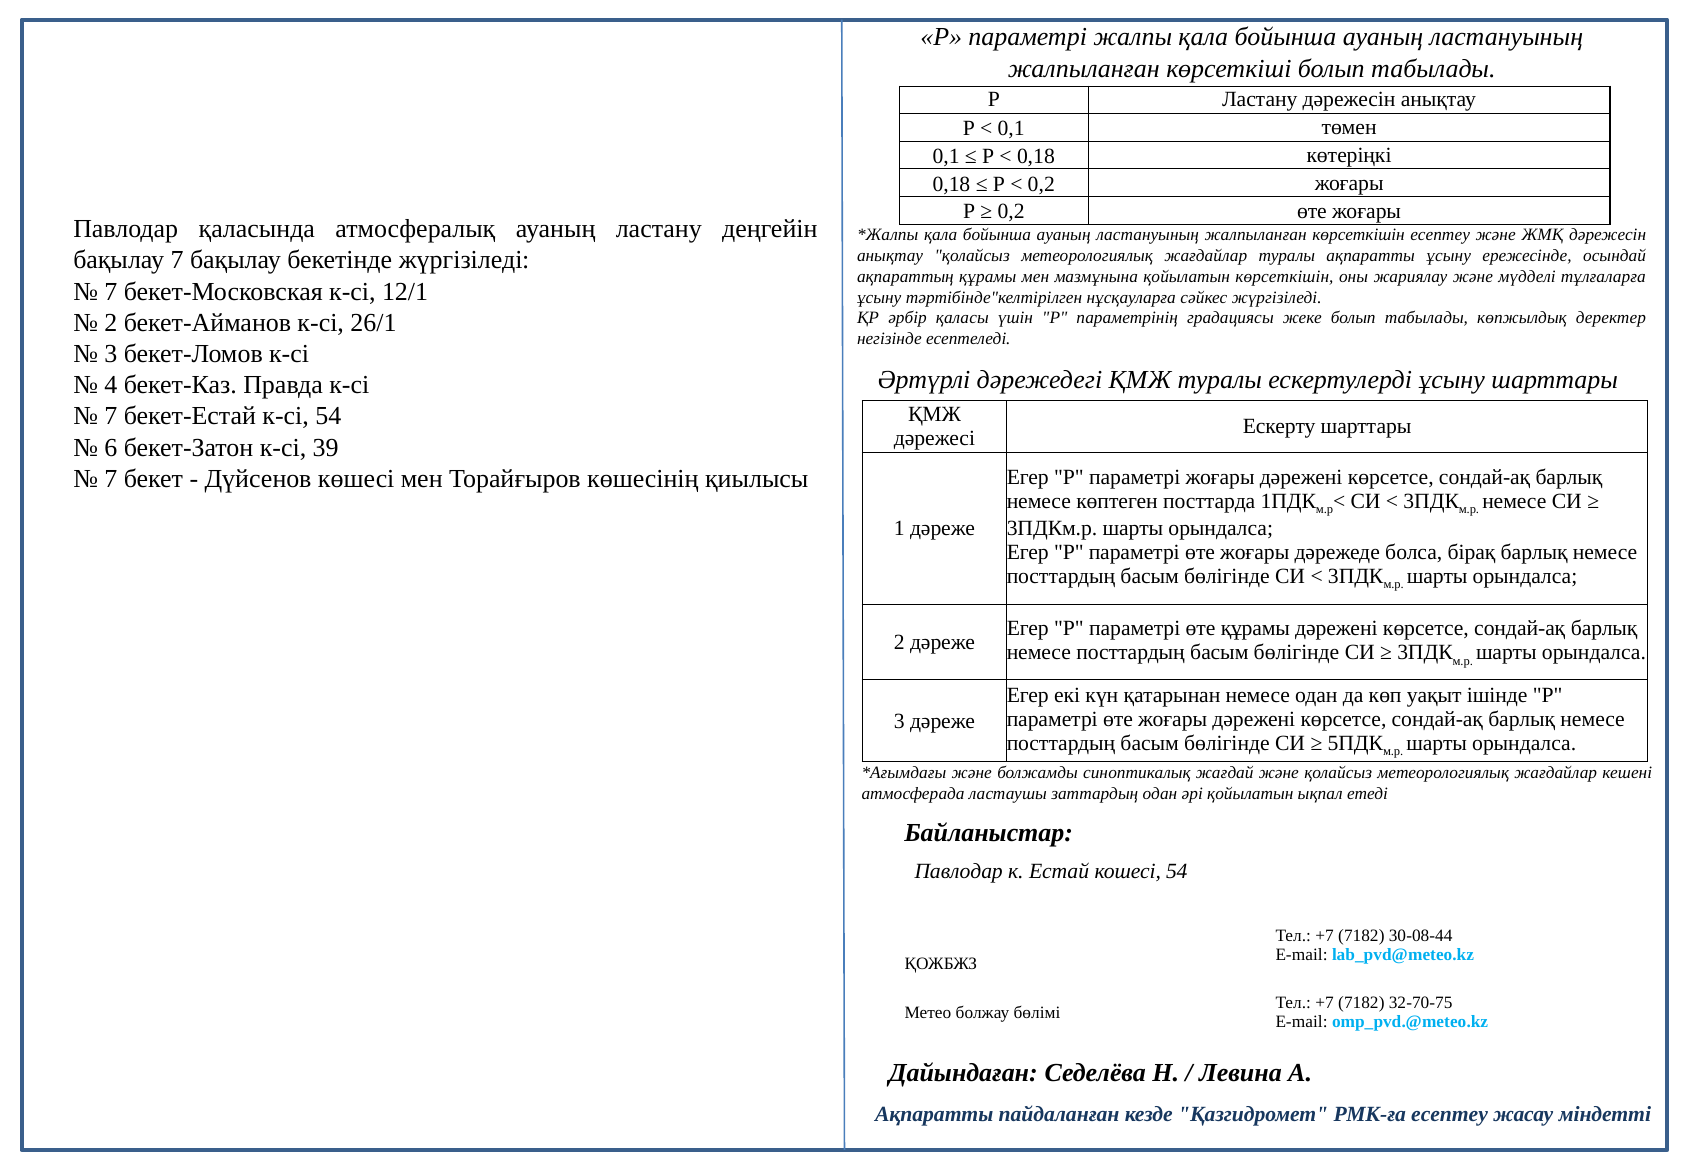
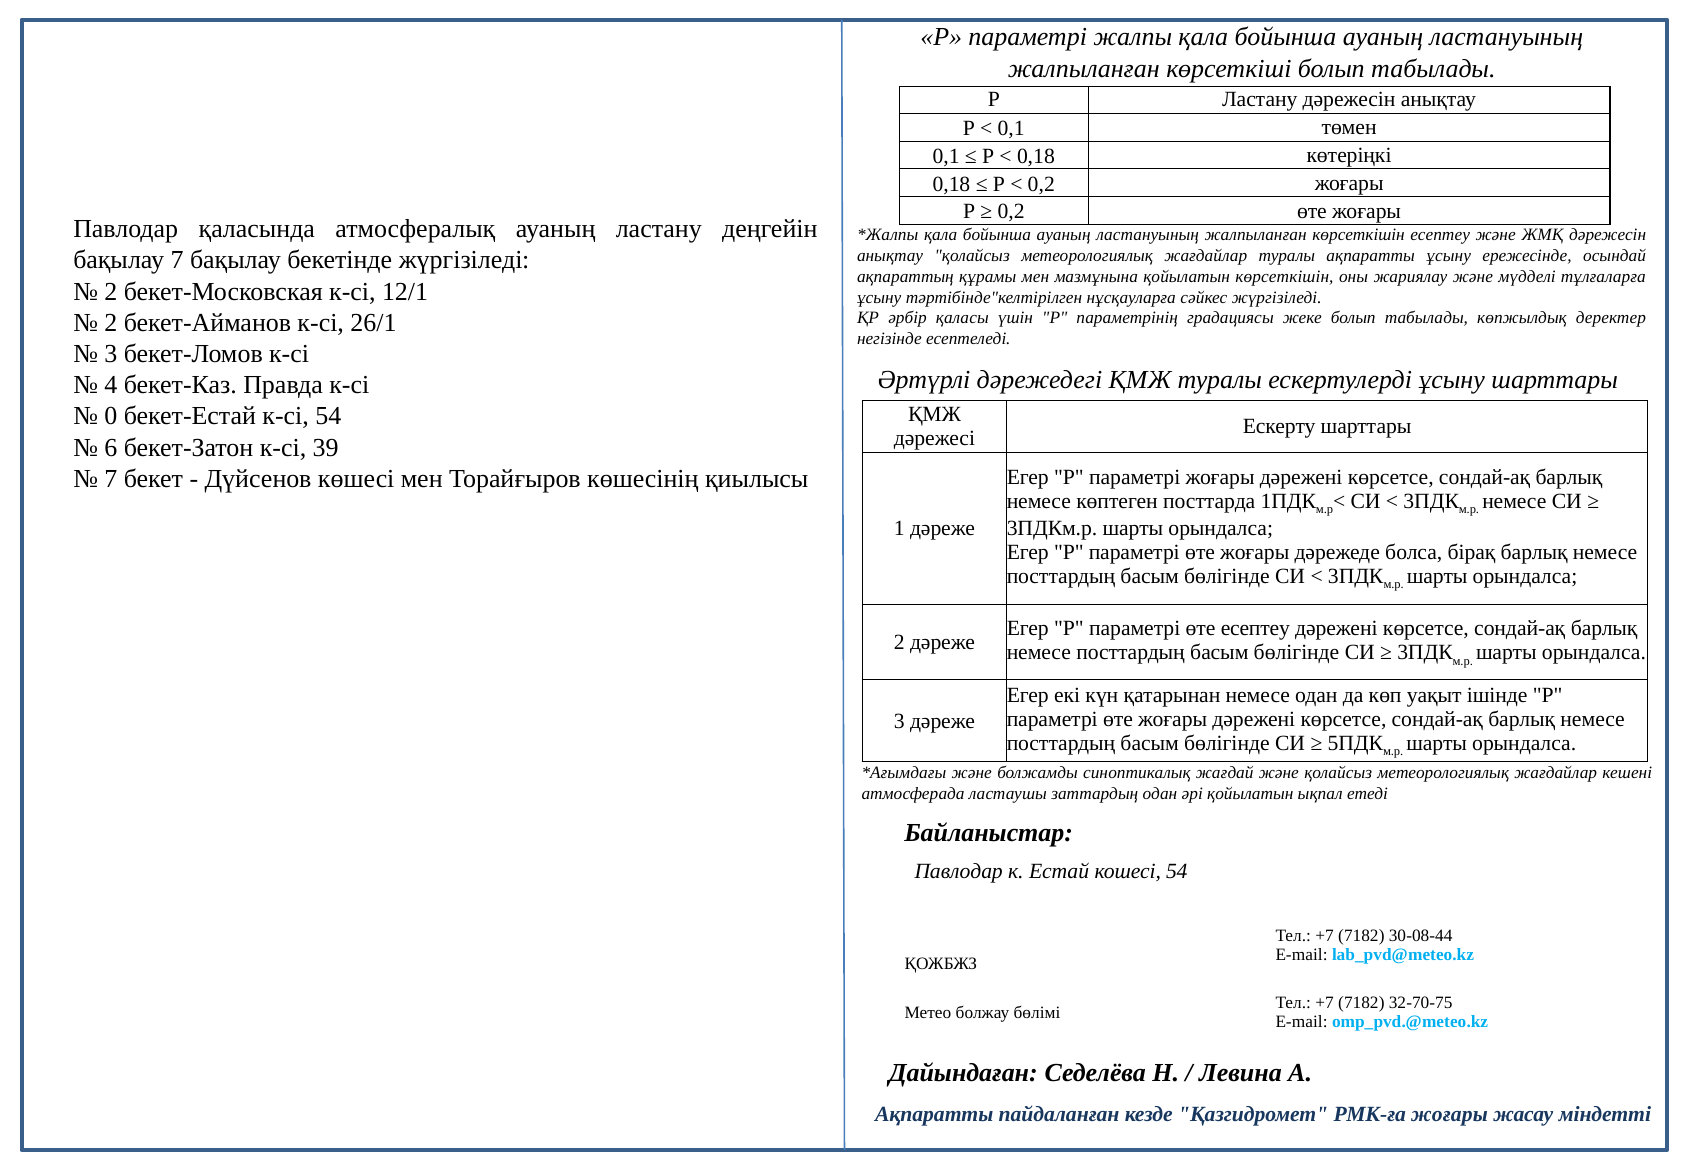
7: 7 -> 2 (111, 291)
7: 7 -> 0 (111, 416)
өте құрамы: құрамы -> есептеу (1255, 628)
РМК-ға есептеу: есептеу -> жоғары (1449, 1113)
